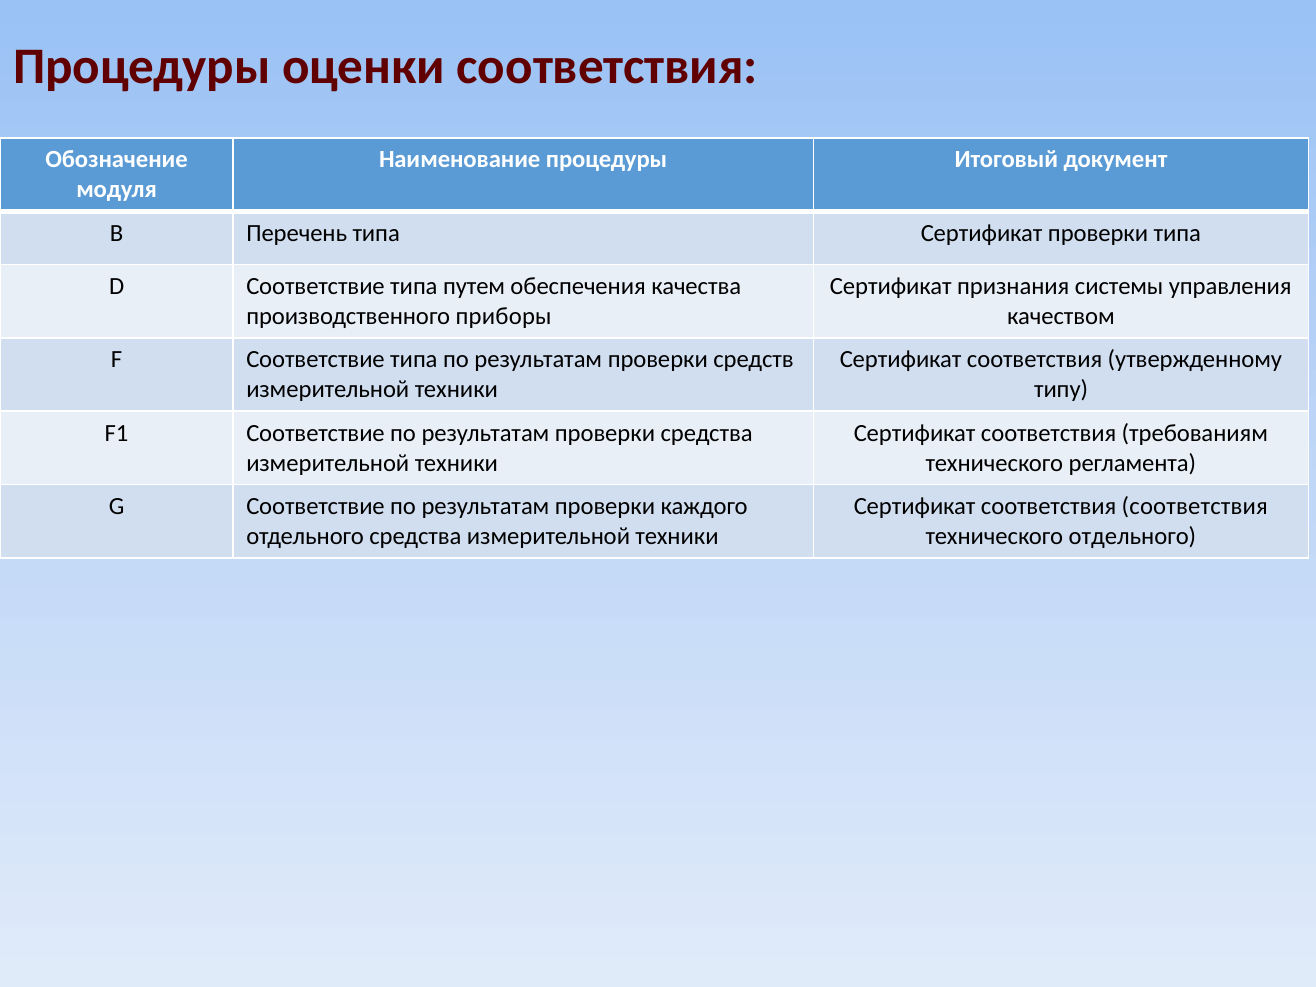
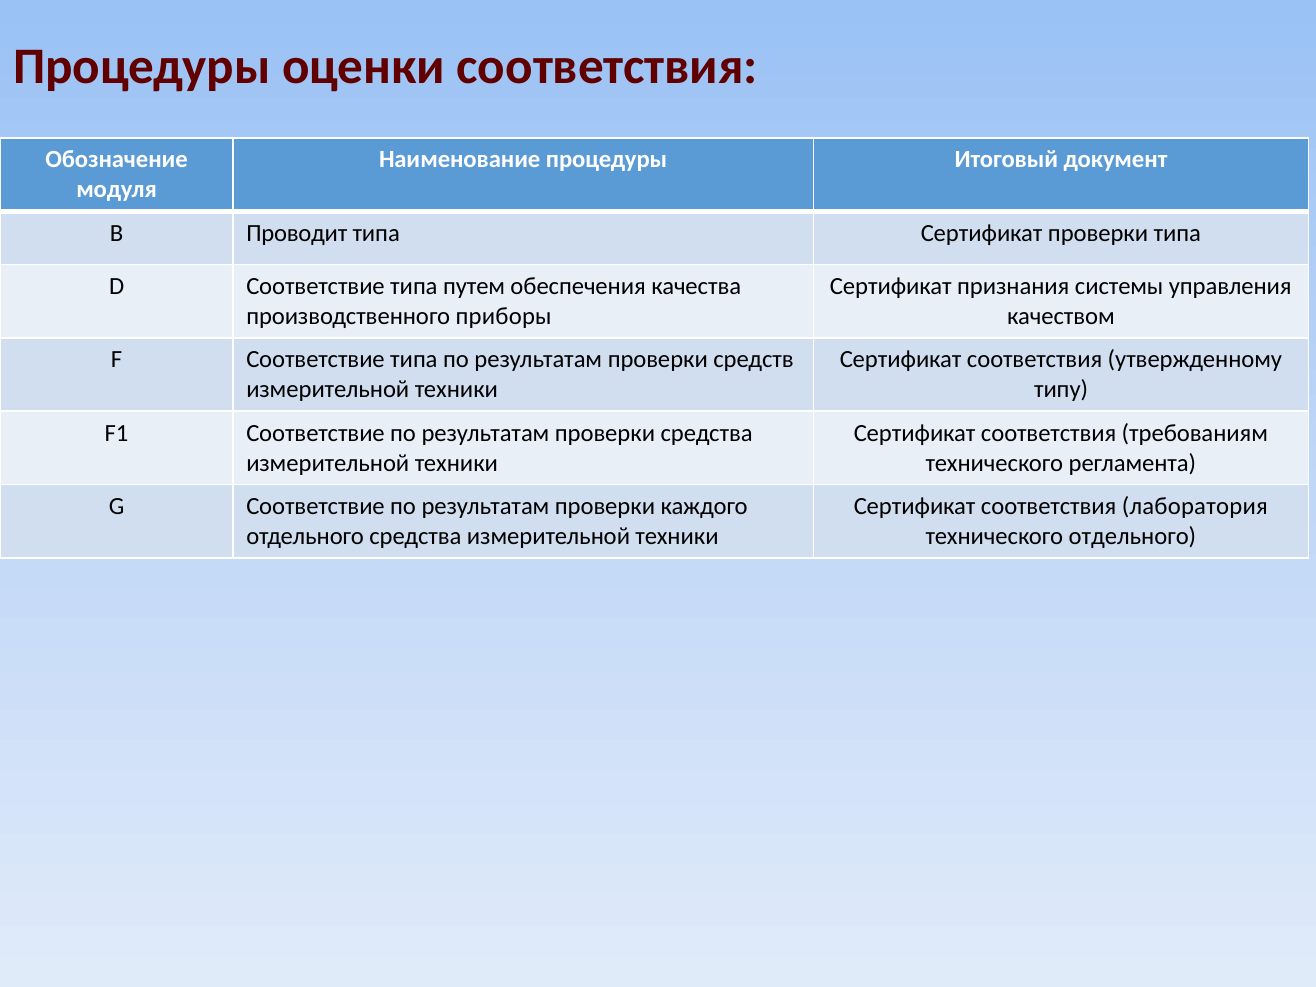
Перечень: Перечень -> Проводит (297, 233)
соответствия соответствия: соответствия -> лаборатория (1195, 506)
